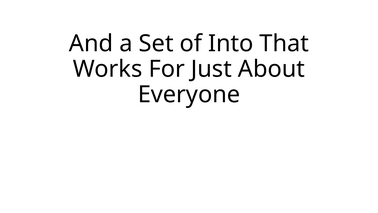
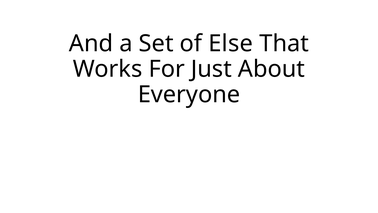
Into: Into -> Else (231, 43)
